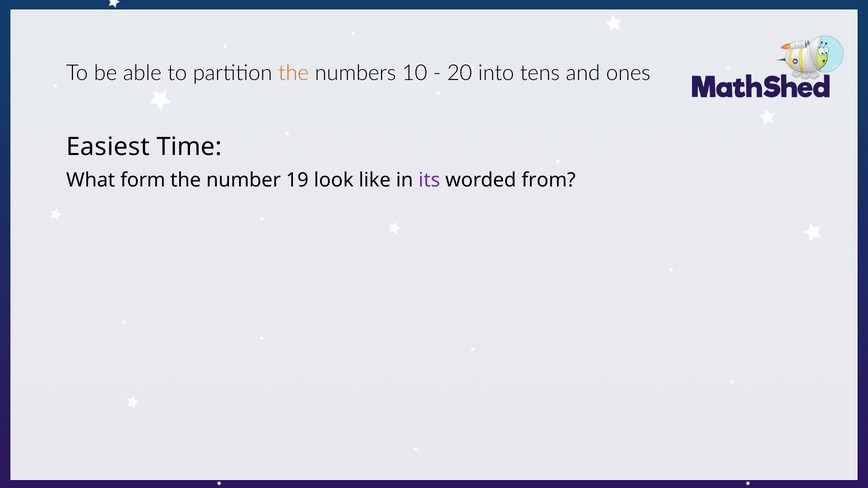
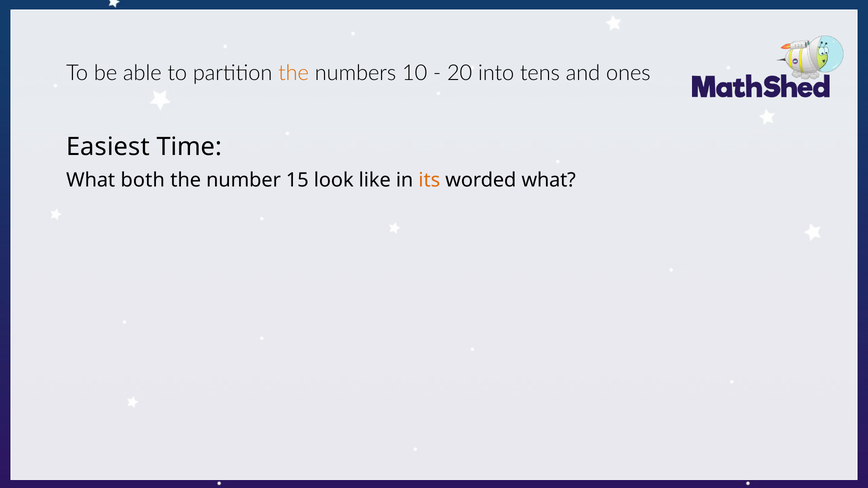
form: form -> both (143, 180)
19: 19 -> 15 (297, 180)
its colour: purple -> orange (429, 180)
worded from: from -> what (549, 180)
